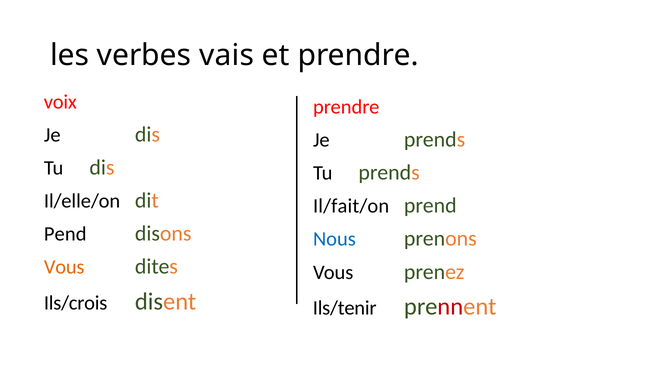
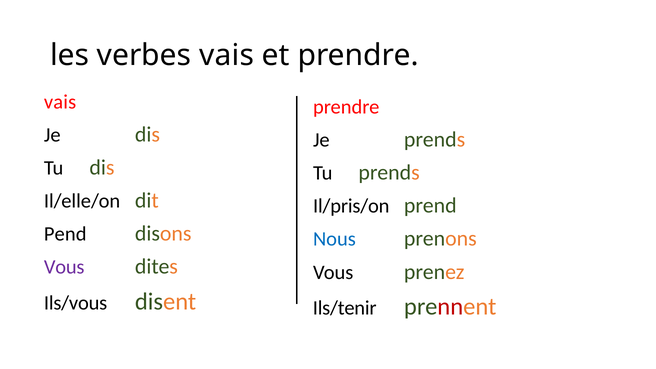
voix: voix -> vais (60, 102)
Il/fait/on: Il/fait/on -> Il/pris/on (351, 206)
Vous colour: orange -> purple (64, 267)
Ils/crois: Ils/crois -> Ils/vous (76, 303)
